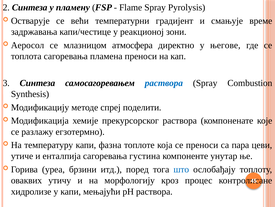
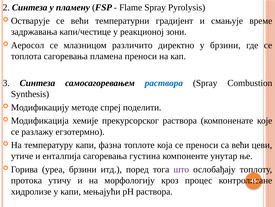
атмосфера: атмосфера -> различито (132, 45)
у његове: његове -> брзини (225, 45)
са пара: пара -> већи (240, 145)
што colour: blue -> purple (181, 169)
оваквих: оваквих -> протока (26, 180)
